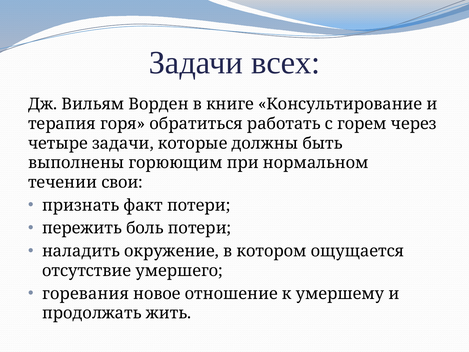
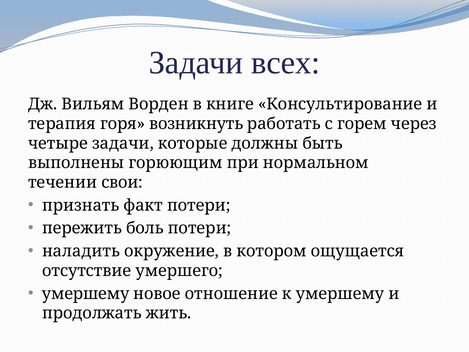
обратиться: обратиться -> возникнуть (196, 124)
горевания: горевания -> умершему (86, 293)
